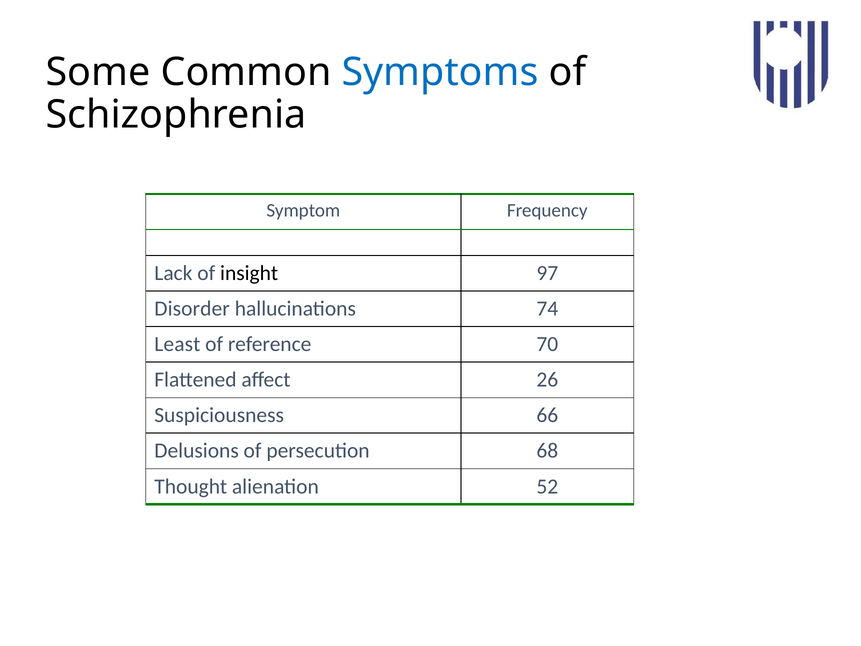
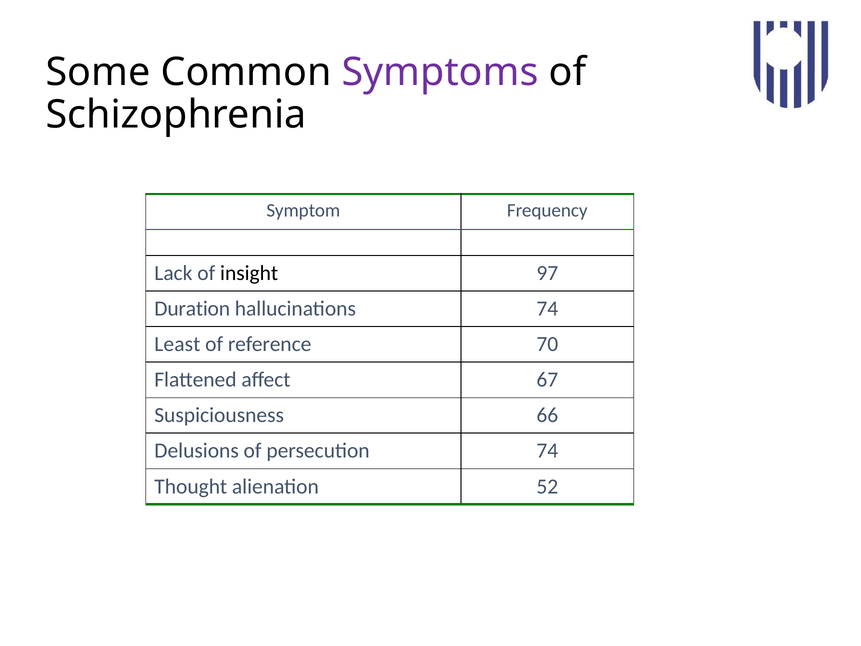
Symptoms colour: blue -> purple (440, 72)
Disorder: Disorder -> Duration (192, 309)
26: 26 -> 67 (547, 380)
persecution 68: 68 -> 74 (547, 451)
